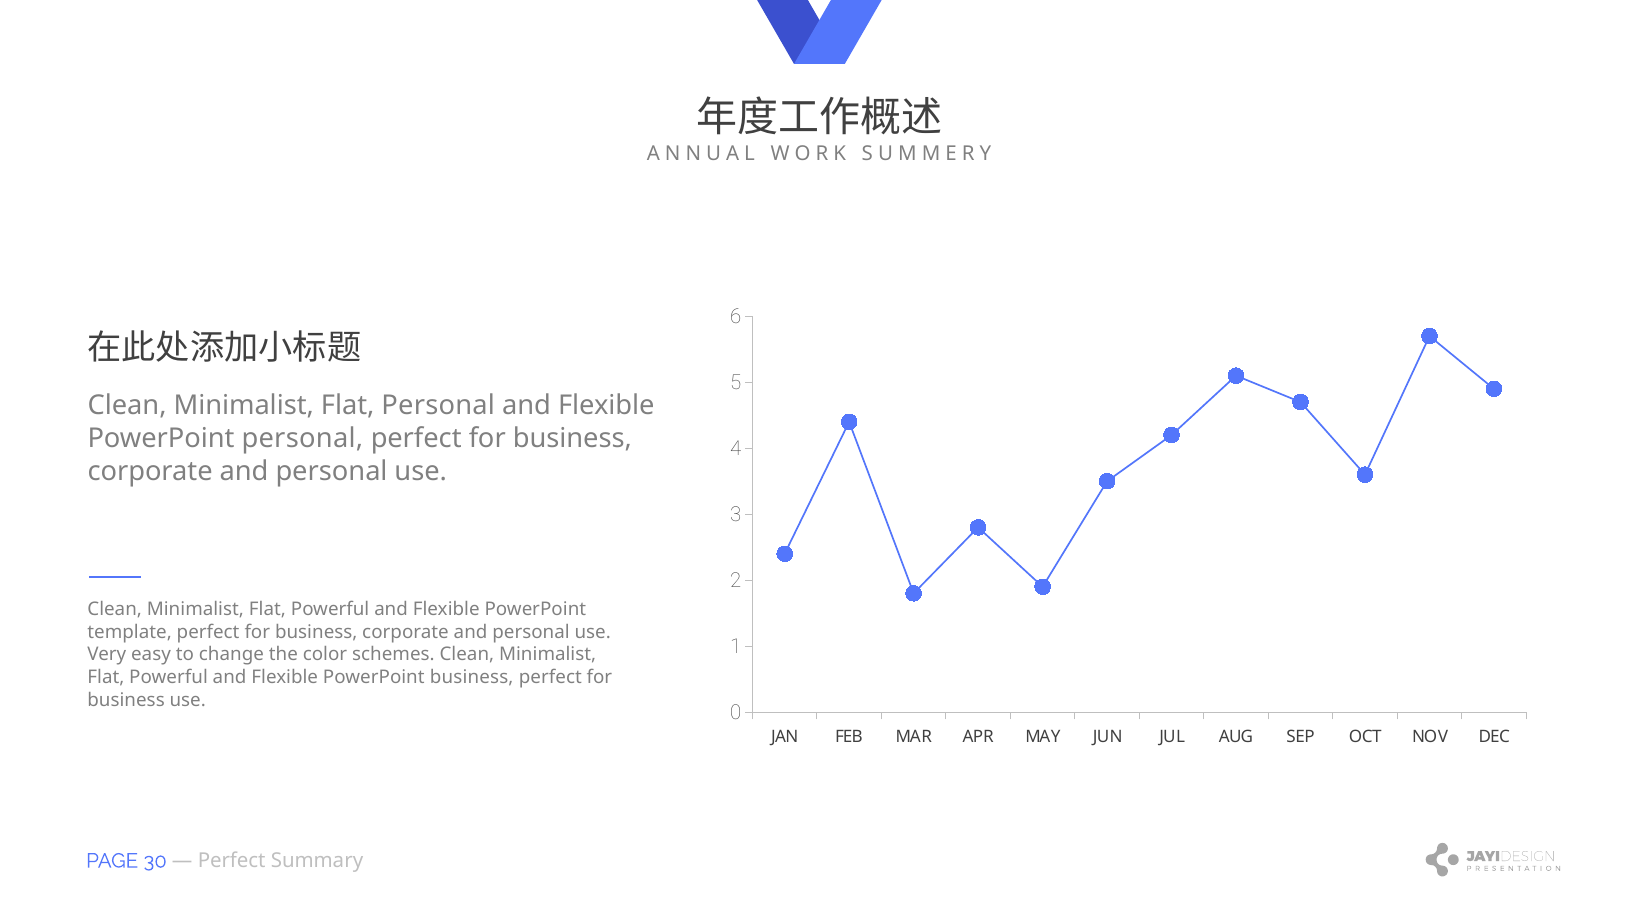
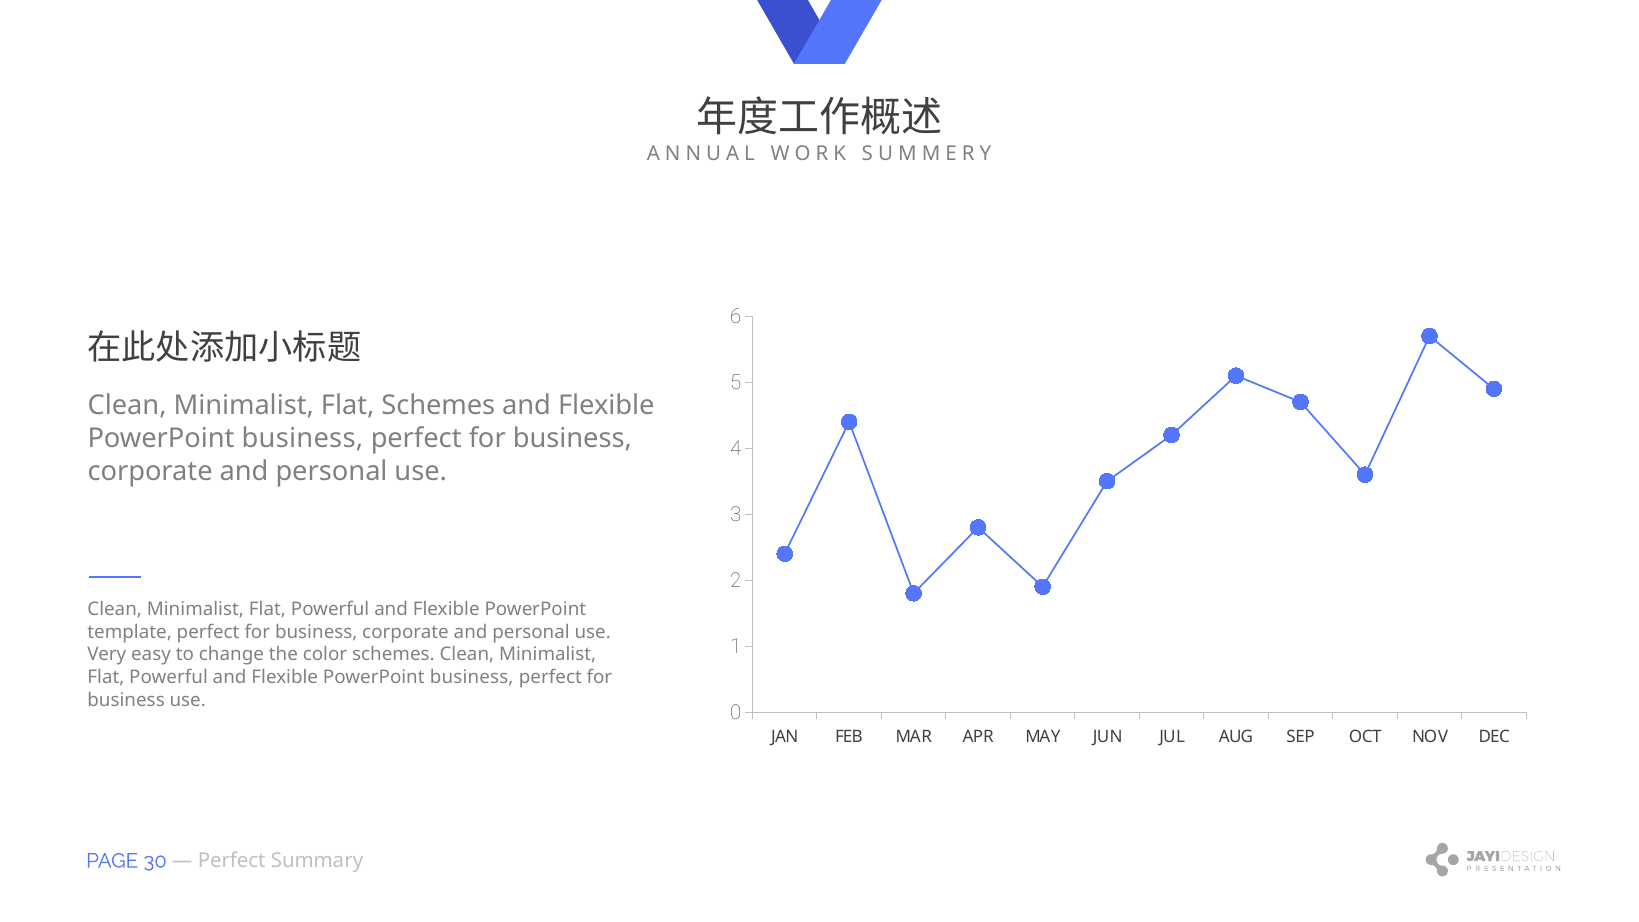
Flat Personal: Personal -> Schemes (438, 406)
personal: personal -> business (302, 438)
